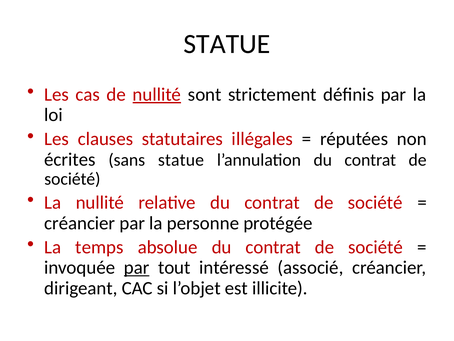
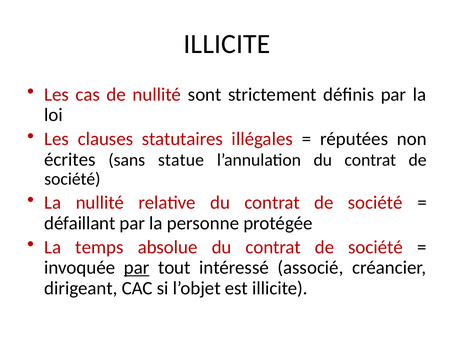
STATUE: STATUE -> ILLICITE (227, 44)
nullité underline: present -> none (157, 94)
créancier: créancier -> défaillant (80, 223)
